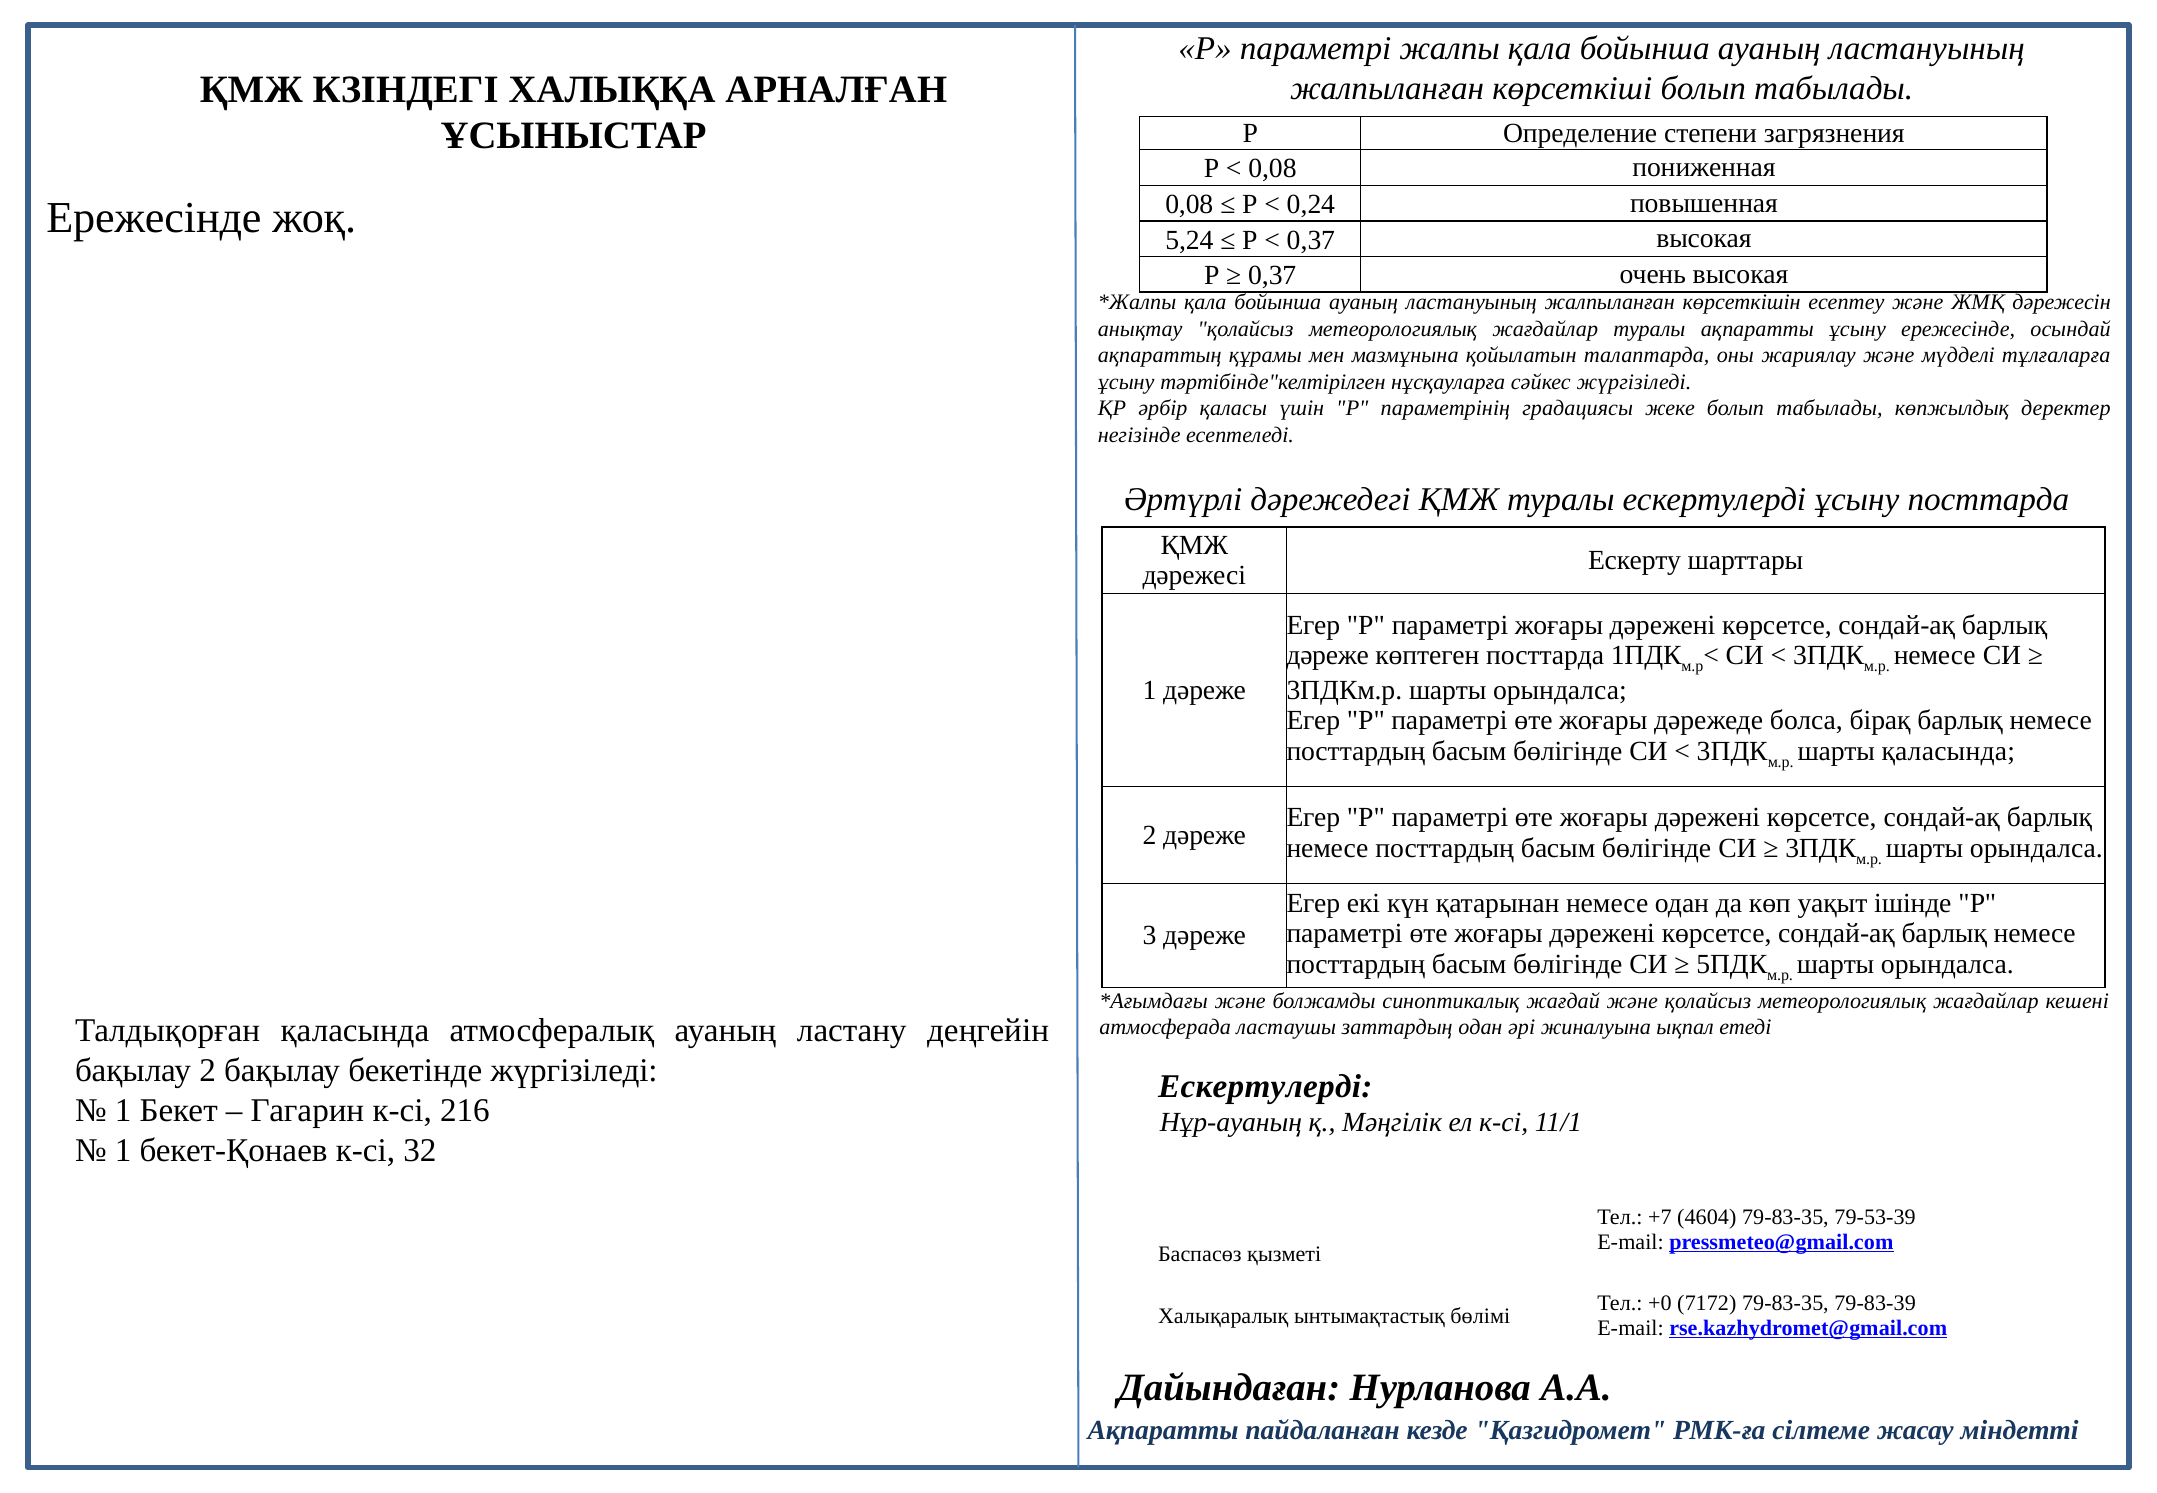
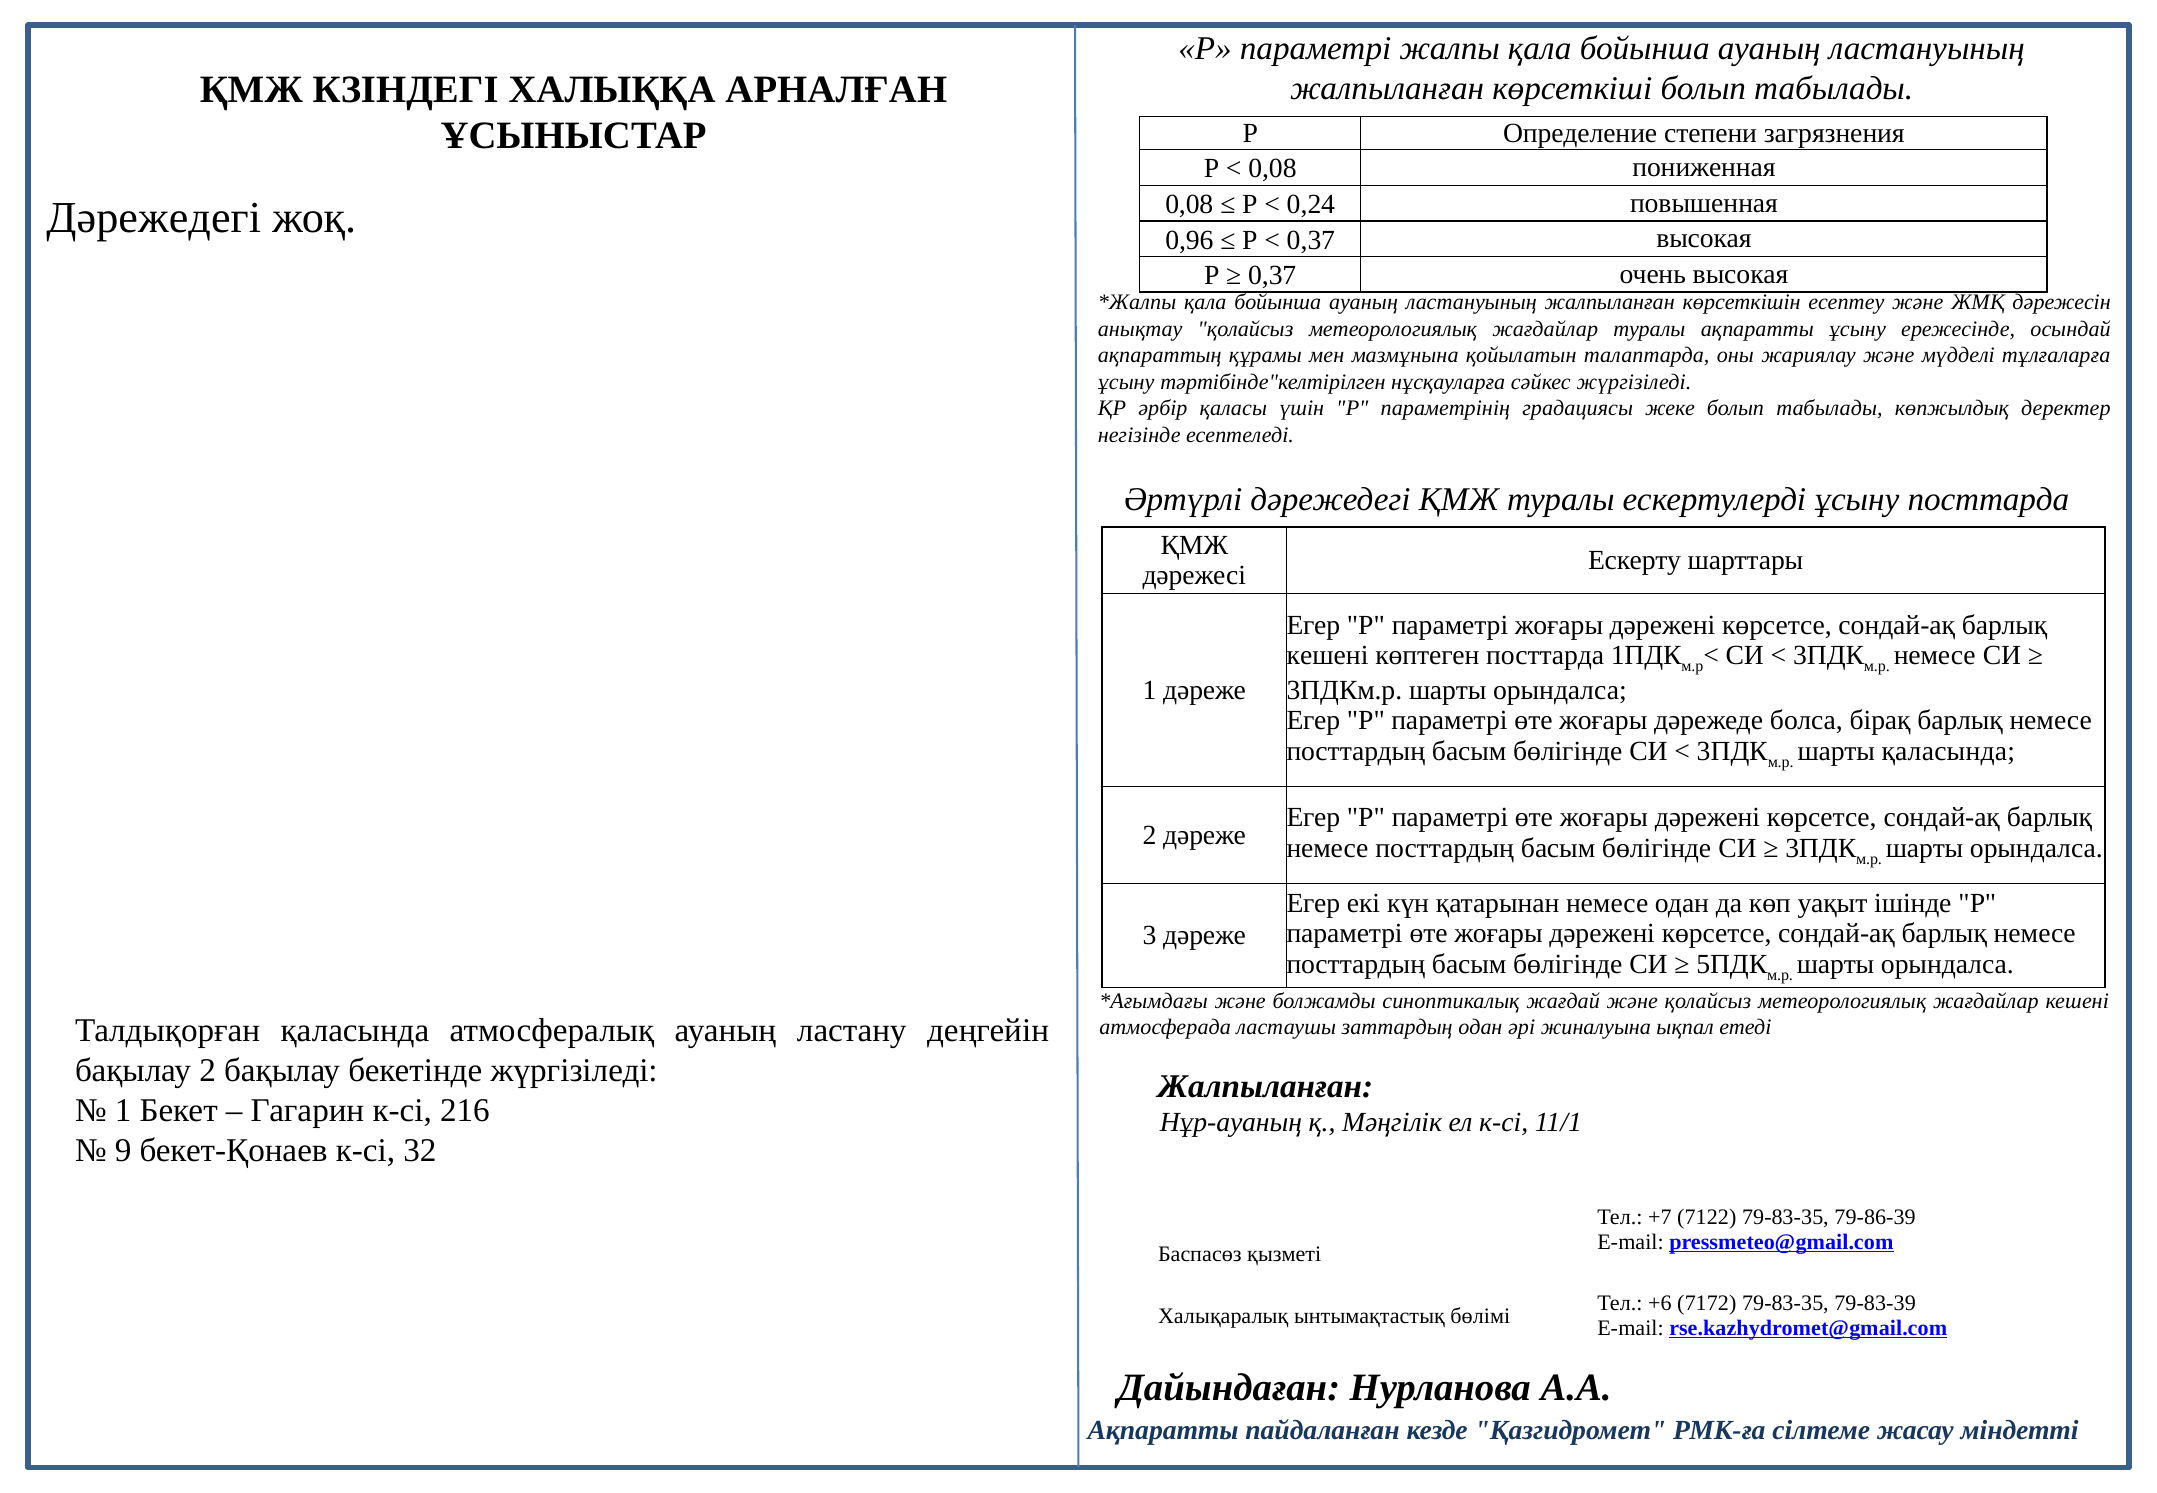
Ережесінде: Ережесінде -> Дәрежедегі (154, 218)
5,24: 5,24 -> 0,96 (1189, 240)
дәреже: дәреже -> кешені (1328, 656)
Ескертулерді: Ескертулерді -> Жалпыланған (1265, 1087)
1: 1 -> 9 (123, 1150)
4604: 4604 -> 7122 (1707, 1217)
79-53-39: 79-53-39 -> 79-86-39 (1875, 1217)
+0: +0 -> +6 (1660, 1304)
